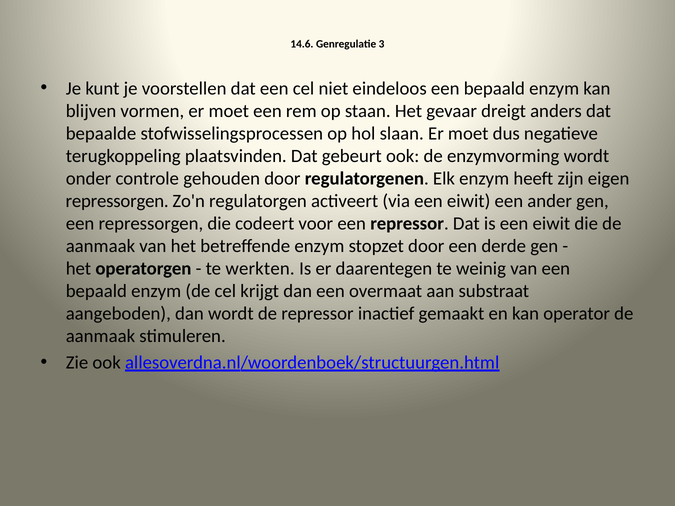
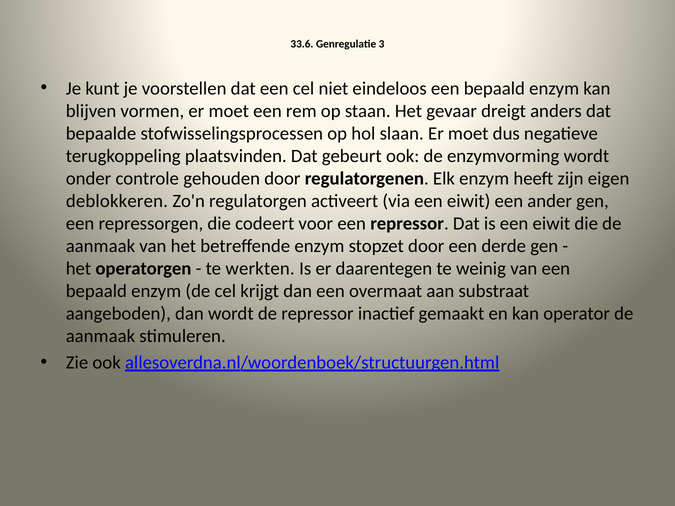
14.6: 14.6 -> 33.6 (302, 44)
repressorgen: repressorgen -> deblokkeren (117, 201)
